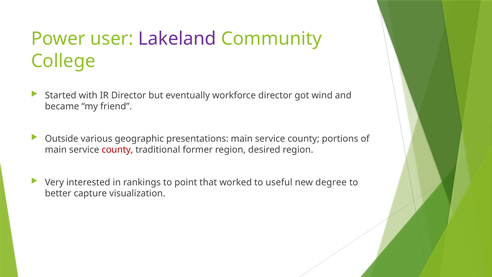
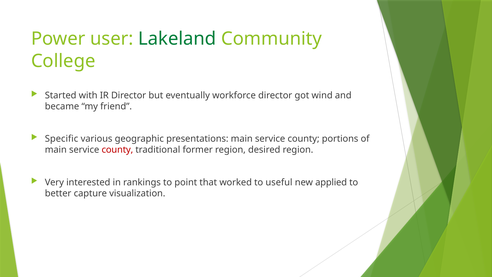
Lakeland colour: purple -> green (177, 39)
Outside: Outside -> Specific (62, 139)
degree: degree -> applied (331, 182)
